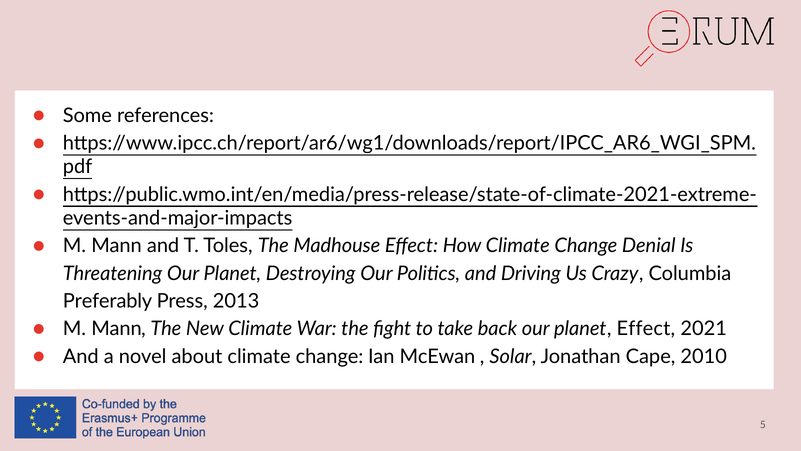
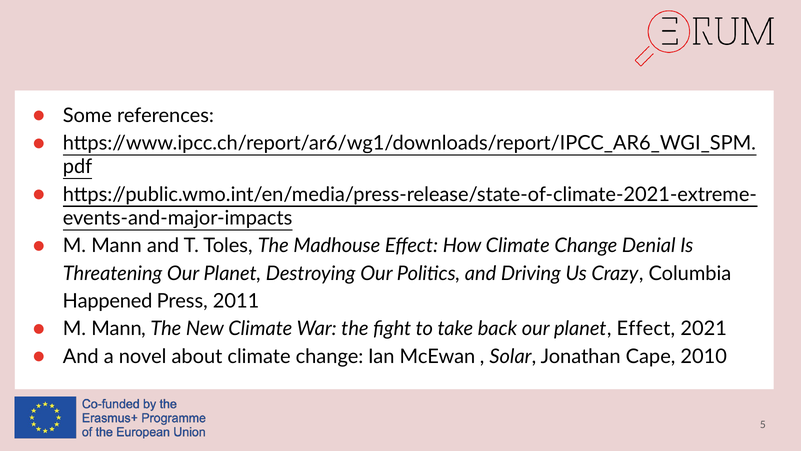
Preferably: Preferably -> Happened (108, 301)
2013: 2013 -> 2011 (236, 301)
